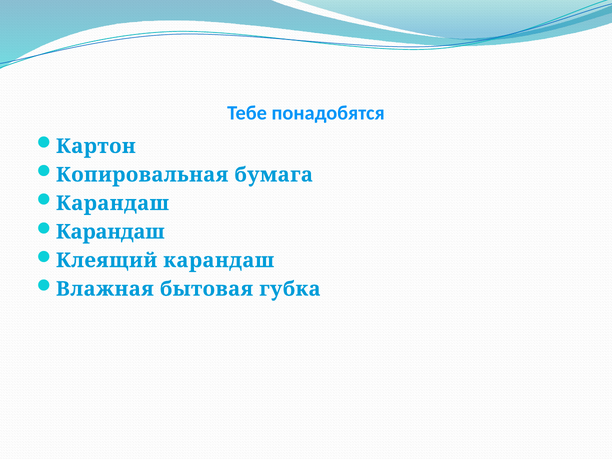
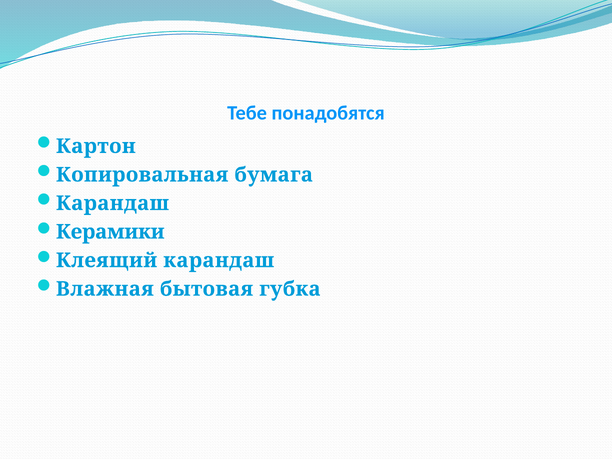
Карандаш: Карандаш -> Керамики (110, 232)
